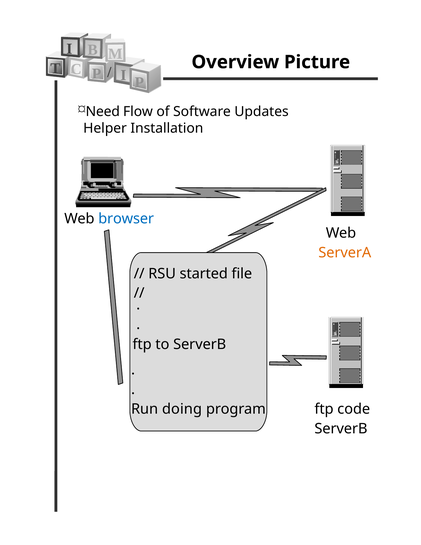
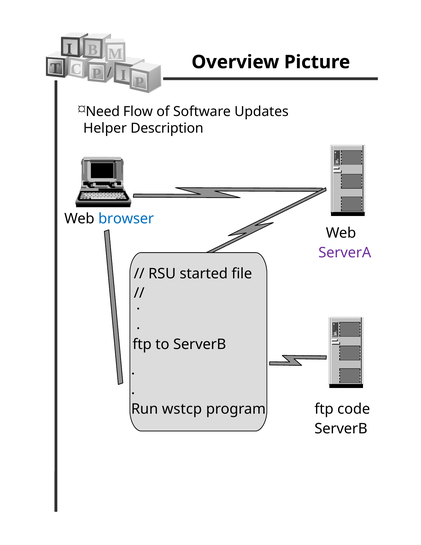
Installation: Installation -> Description (167, 128)
ServerA colour: orange -> purple (345, 252)
doing: doing -> wstcp (182, 408)
